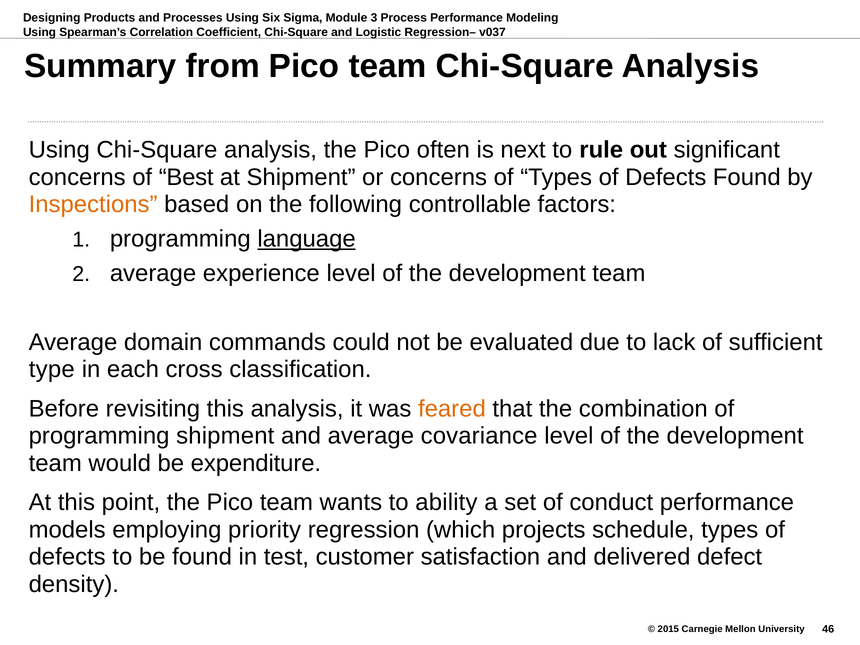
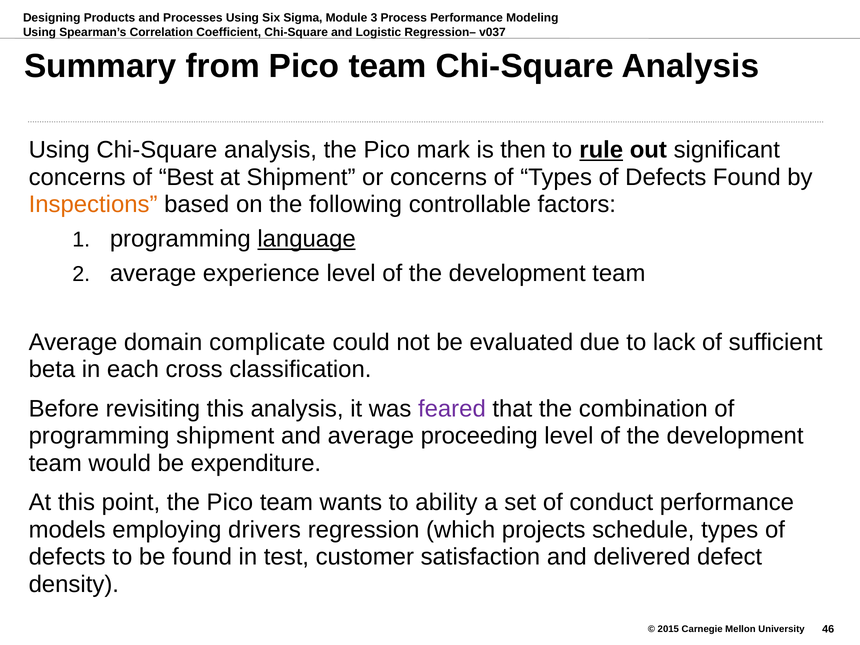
often: often -> mark (443, 150)
next: next -> then (523, 150)
rule underline: none -> present (601, 150)
commands: commands -> complicate (267, 342)
type: type -> beta (52, 370)
feared colour: orange -> purple (452, 409)
covariance: covariance -> proceeding (479, 436)
priority: priority -> drivers (265, 530)
